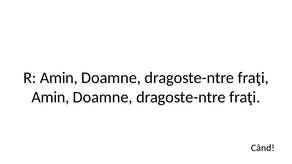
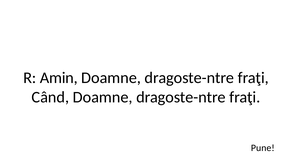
Amin: Amin -> Când (50, 97)
Când: Când -> Pune (263, 148)
